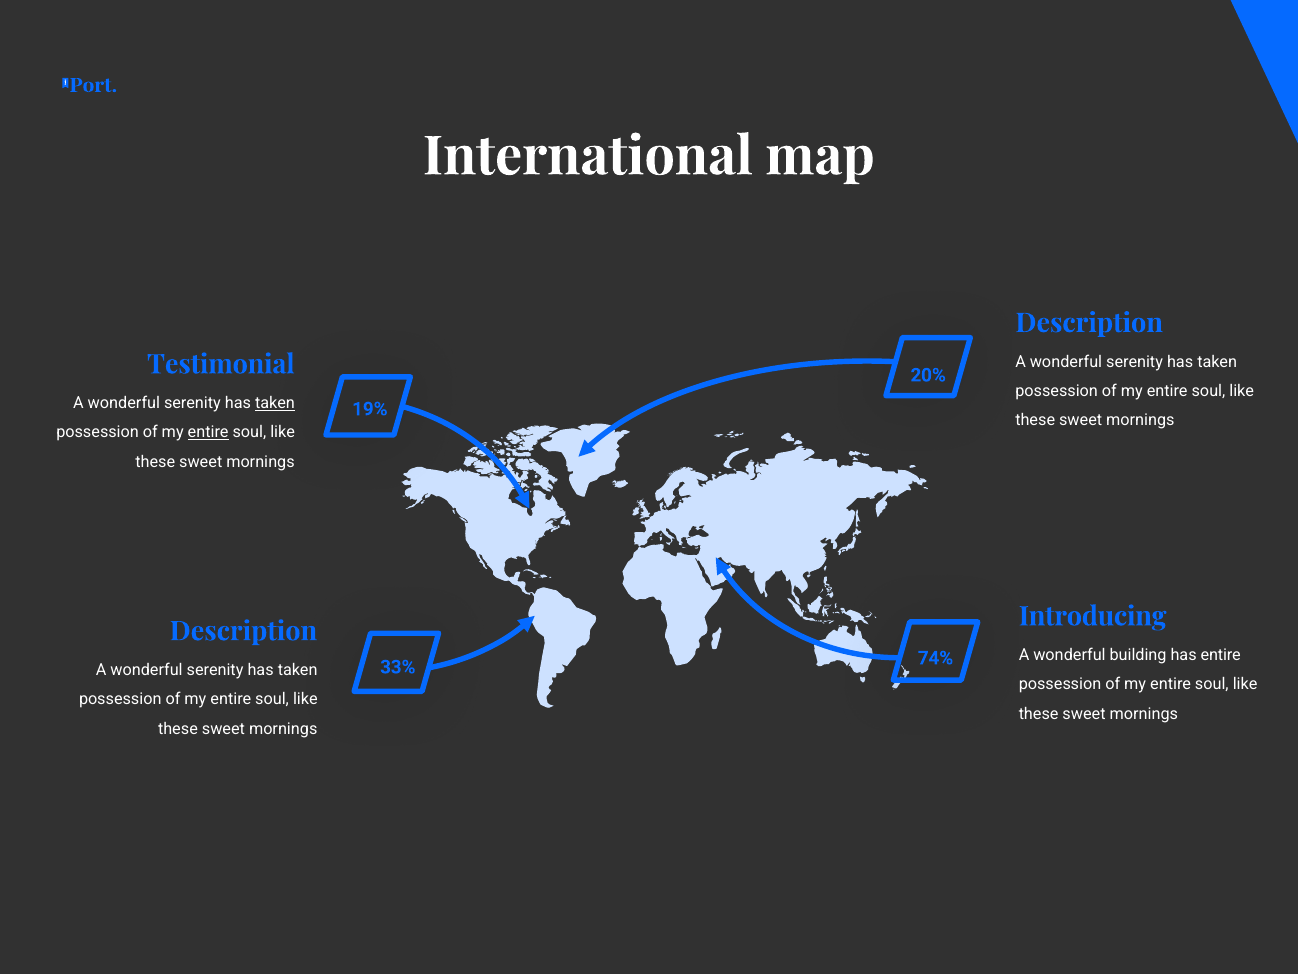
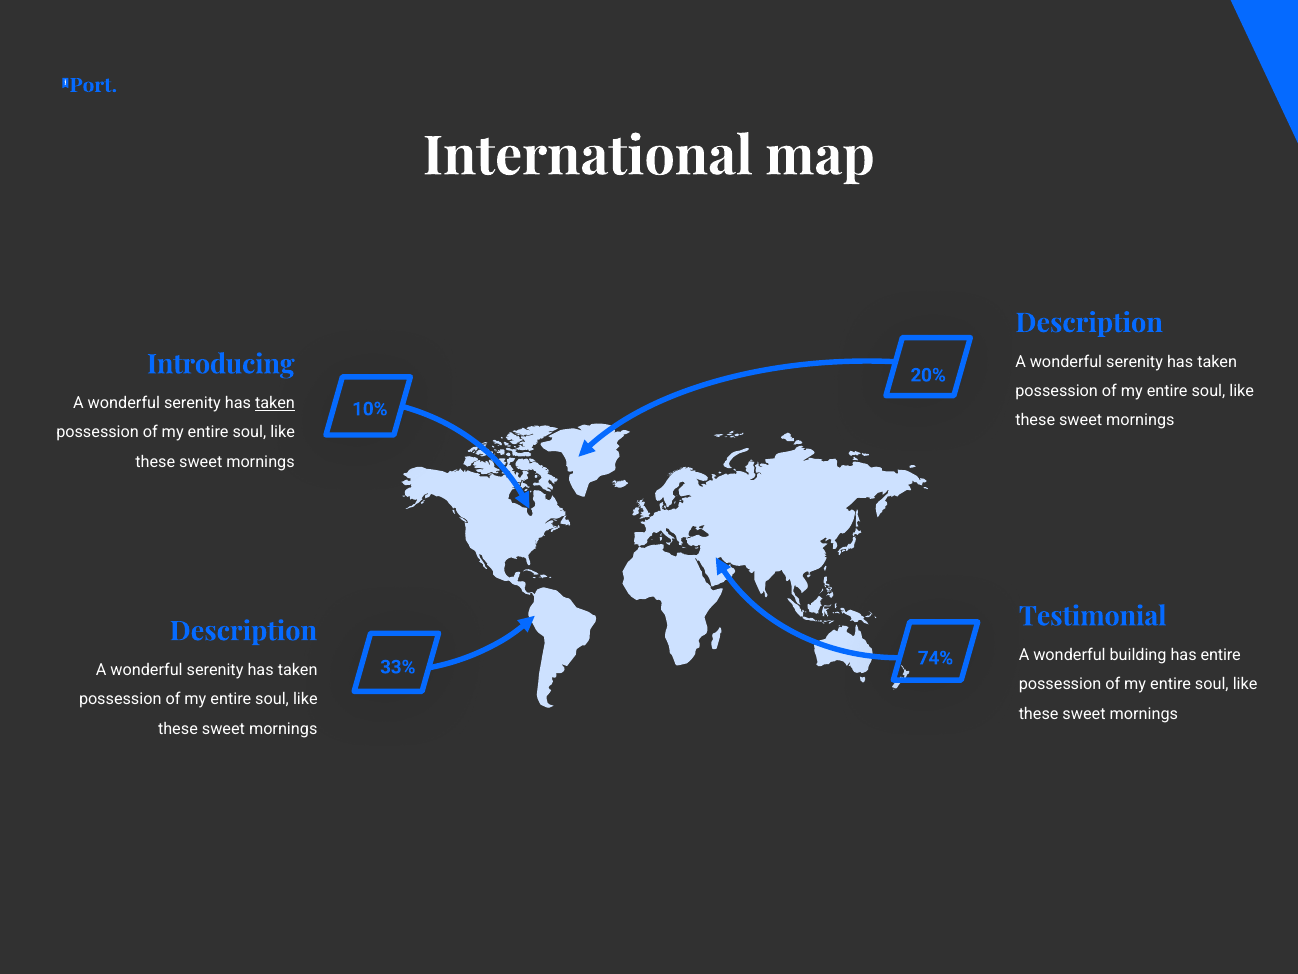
Testimonial: Testimonial -> Introducing (221, 364)
19%: 19% -> 10% (370, 409)
entire underline: present -> none (208, 432)
Introducing: Introducing -> Testimonial (1093, 616)
